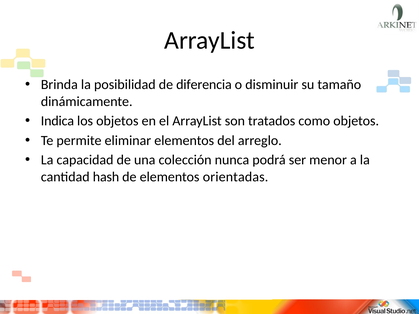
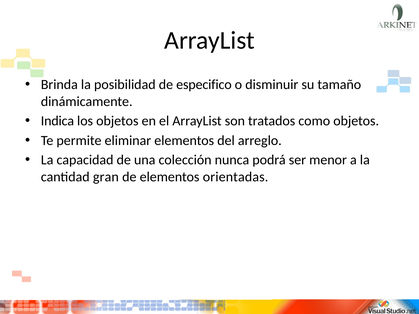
diferencia: diferencia -> especifico (204, 85)
hash: hash -> gran (106, 177)
